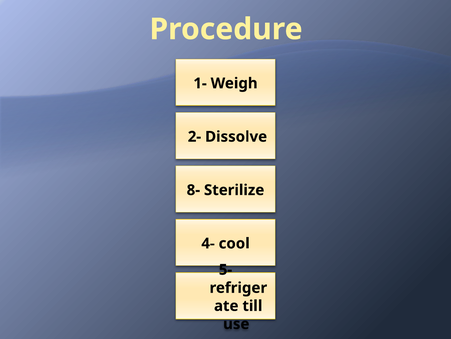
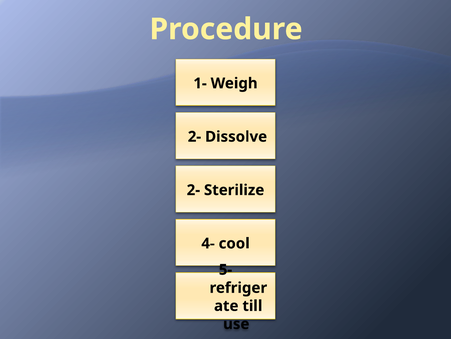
8-: 8- -> 2- (193, 190)
